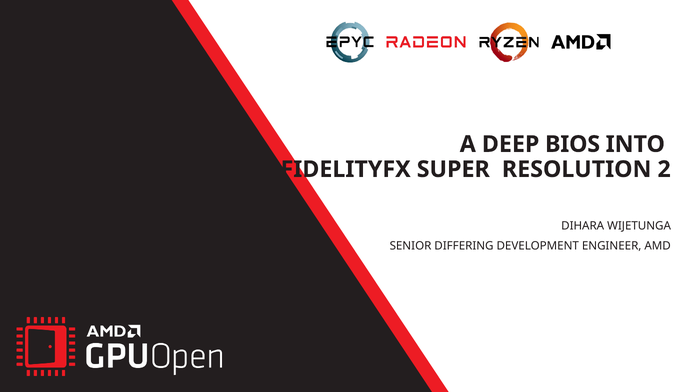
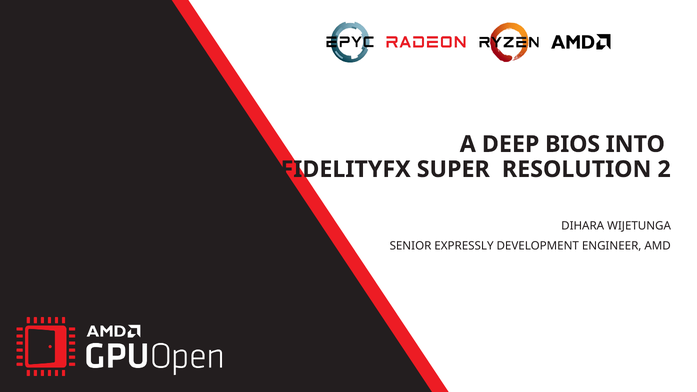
DIFFERING: DIFFERING -> EXPRESSLY (464, 246)
